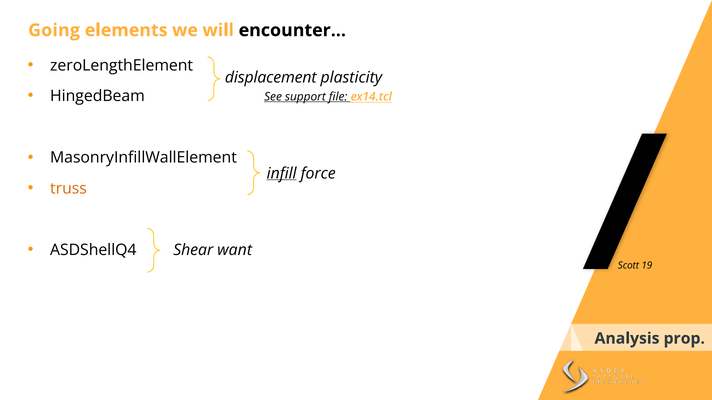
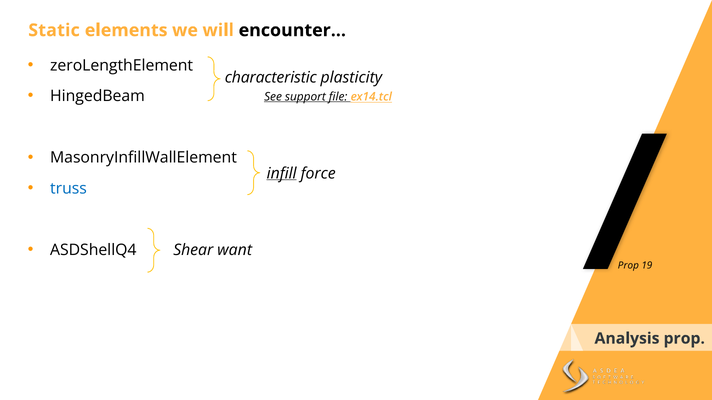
Going: Going -> Static (54, 30)
displacement: displacement -> characteristic (271, 78)
truss colour: orange -> blue (68, 189)
Scott: Scott -> Prop (628, 266)
